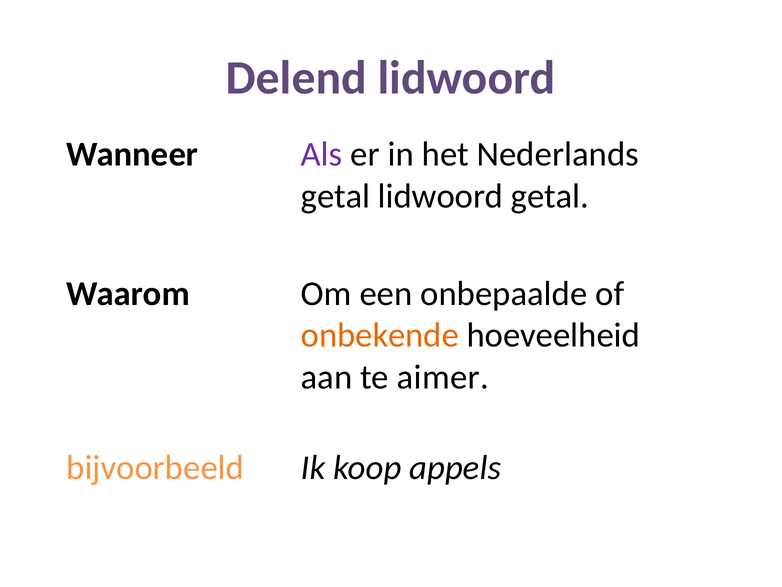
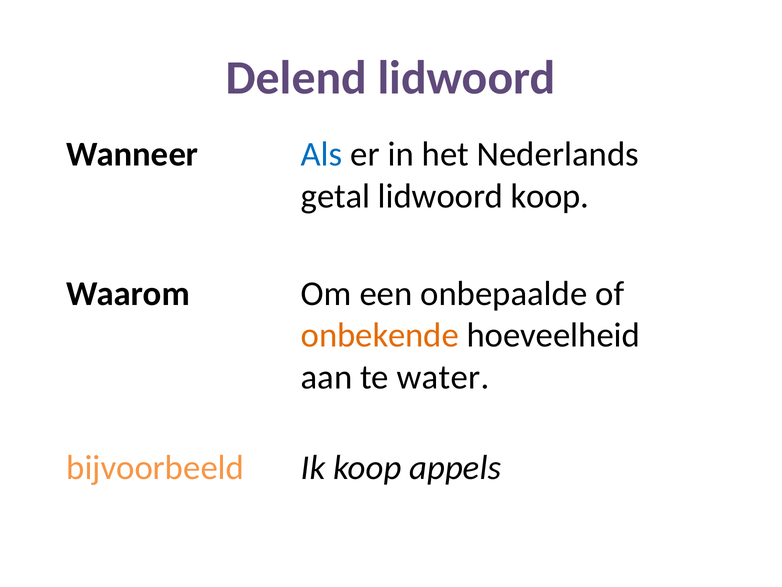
Als colour: purple -> blue (322, 154)
lidwoord getal: getal -> koop (550, 196)
aimer: aimer -> water (443, 377)
